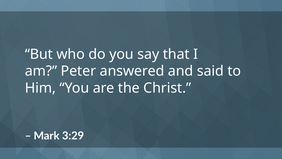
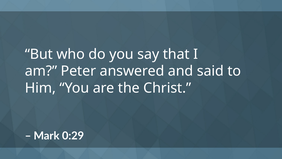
3:29: 3:29 -> 0:29 (73, 136)
